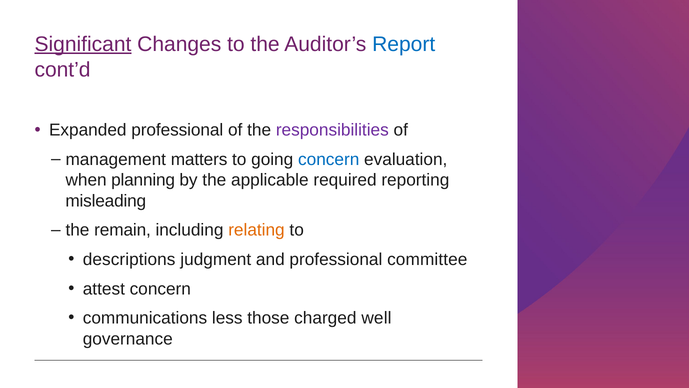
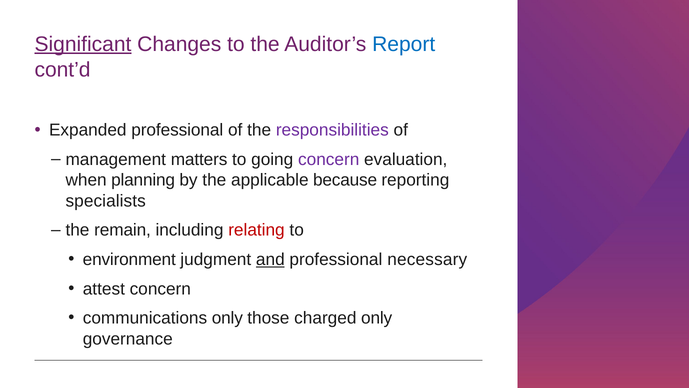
concern colour: blue -> purple (329, 159)
required: required -> because (345, 180)
misleading: misleading -> specialists (106, 201)
relating colour: orange -> red (256, 230)
descriptions: descriptions -> environment (129, 259)
and underline: none -> present (270, 259)
committee: committee -> necessary (427, 259)
communications less: less -> only (227, 318)
charged well: well -> only (377, 318)
